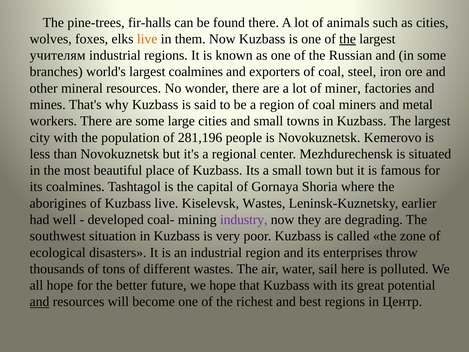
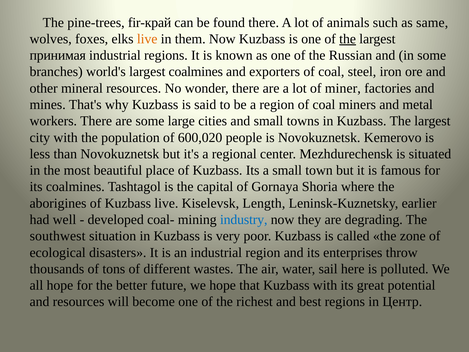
fir-halls: fir-halls -> fir-край (150, 22)
as cities: cities -> same (432, 22)
учителям: учителям -> принимая (58, 55)
281,196: 281,196 -> 600,020 (200, 137)
Kiselevsk Wastes: Wastes -> Length (264, 203)
industry colour: purple -> blue (244, 219)
and underline: present -> none (39, 302)
